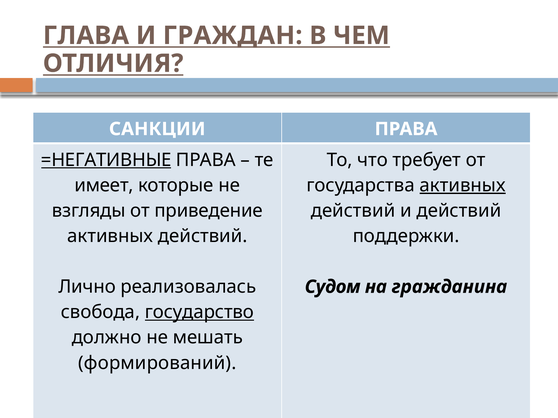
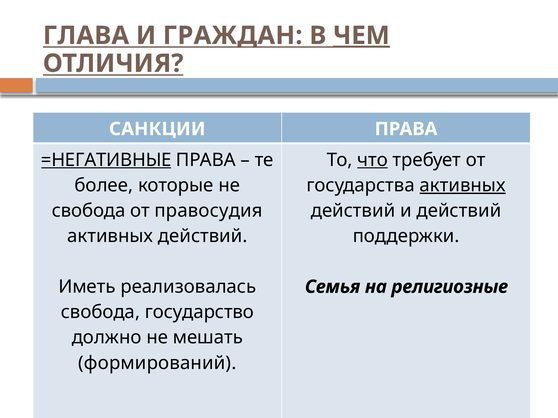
ЧЕМ underline: none -> present (361, 36)
что underline: none -> present (373, 160)
имеет: имеет -> более (104, 186)
взгляды: взгляды -> свобода (89, 211)
приведение: приведение -> правосудия (209, 211)
Лично: Лично -> Иметь (87, 287)
Судом: Судом -> Семья (333, 287)
гражданина: гражданина -> религиозные (450, 287)
государство underline: present -> none (199, 313)
